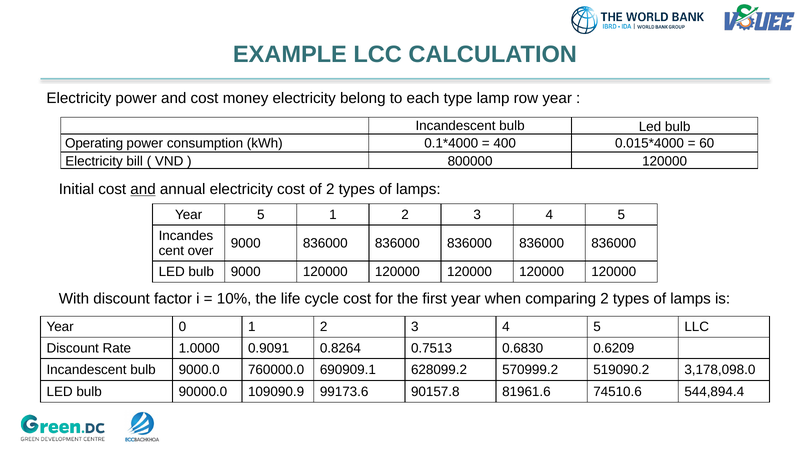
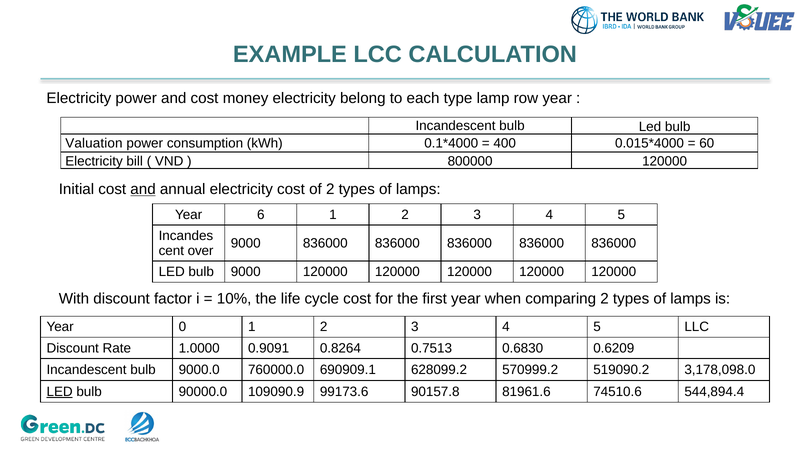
Operating: Operating -> Valuation (94, 143)
Year 5: 5 -> 6 (261, 214)
LED underline: none -> present (60, 391)
